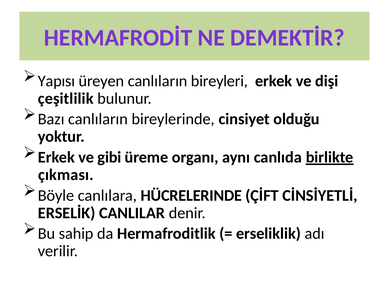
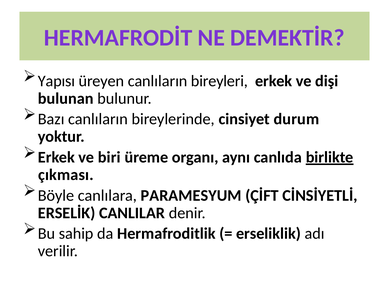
çeşitlilik: çeşitlilik -> bulunan (66, 98)
olduğu: olduğu -> durum (296, 119)
gibi: gibi -> biri (109, 157)
HÜCRELERINDE: HÜCRELERINDE -> PARAMESYUM (191, 195)
